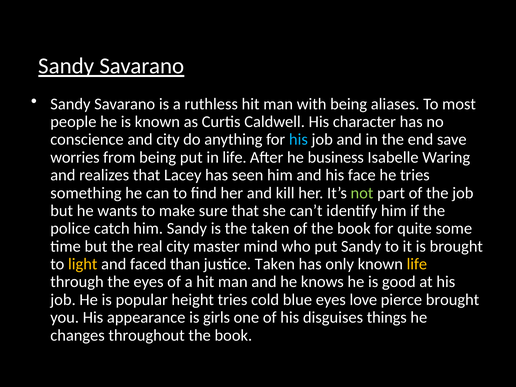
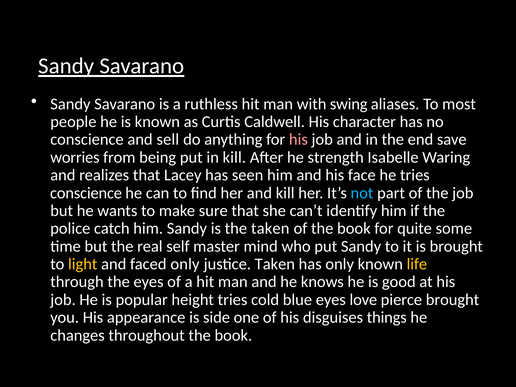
with being: being -> swing (349, 104)
and city: city -> sell (168, 140)
his colour: light blue -> pink (298, 140)
in life: life -> kill (234, 157)
business: business -> strength (336, 157)
something: something -> conscience (86, 193)
not colour: light green -> light blue (362, 193)
real city: city -> self (178, 246)
faced than: than -> only (185, 264)
girls: girls -> side (217, 317)
